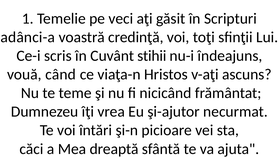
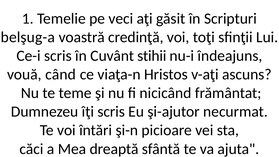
adânci-a: adânci-a -> belşug-a (28, 37)
îţi vrea: vrea -> scris (111, 112)
